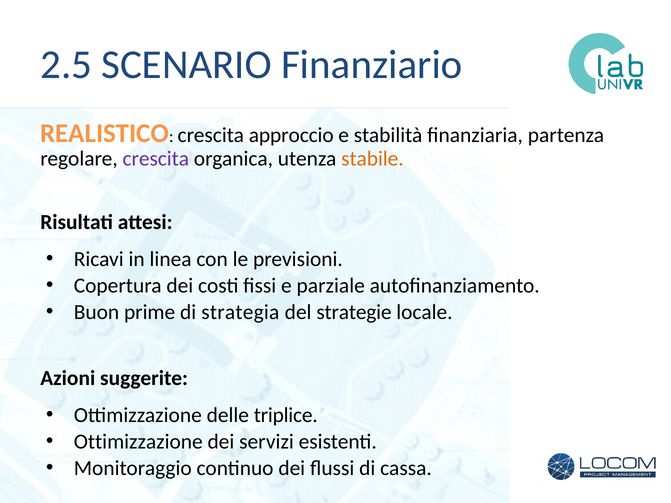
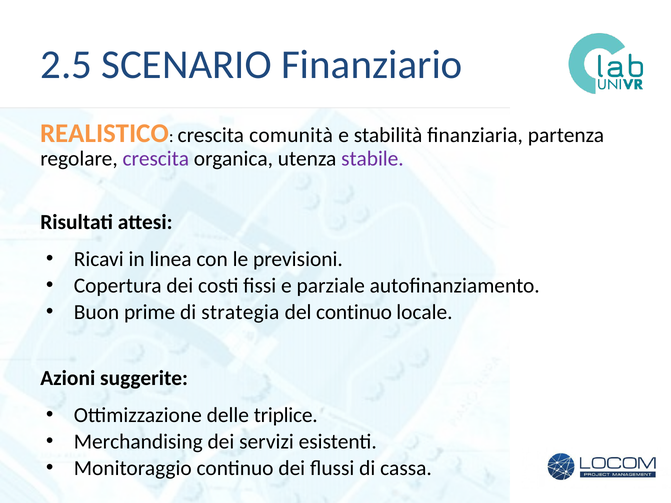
approccio: approccio -> comunità (291, 135)
stabile colour: orange -> purple (372, 159)
del strategie: strategie -> continuo (354, 312)
Ottimizzazione: Ottimizzazione -> Merchandising (138, 442)
